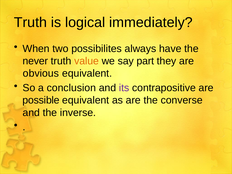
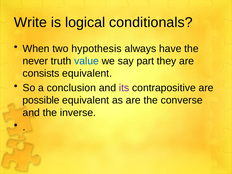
Truth: Truth -> Write (30, 22)
immediately: immediately -> conditionals (151, 22)
possibilites: possibilites -> hypothesis (97, 49)
value colour: orange -> blue (87, 61)
obvious: obvious -> consists (41, 73)
